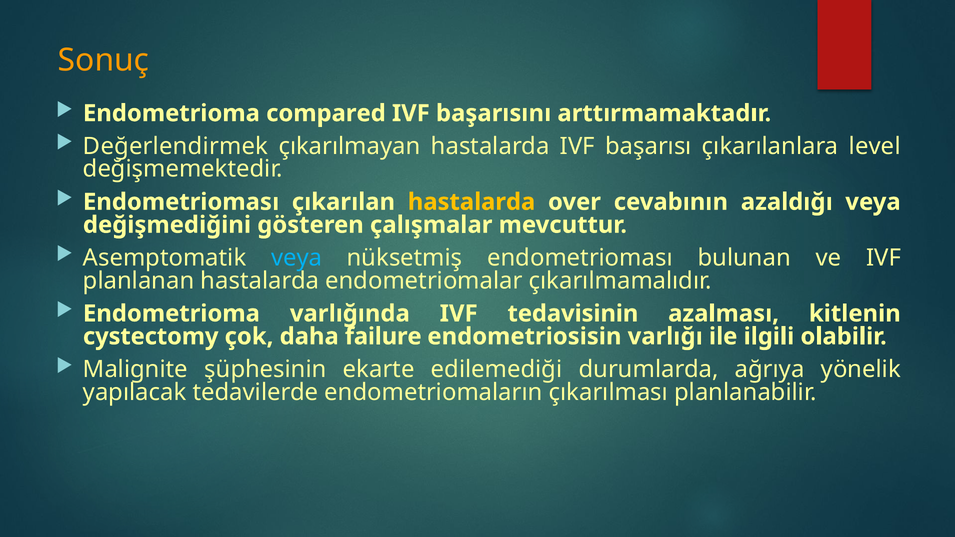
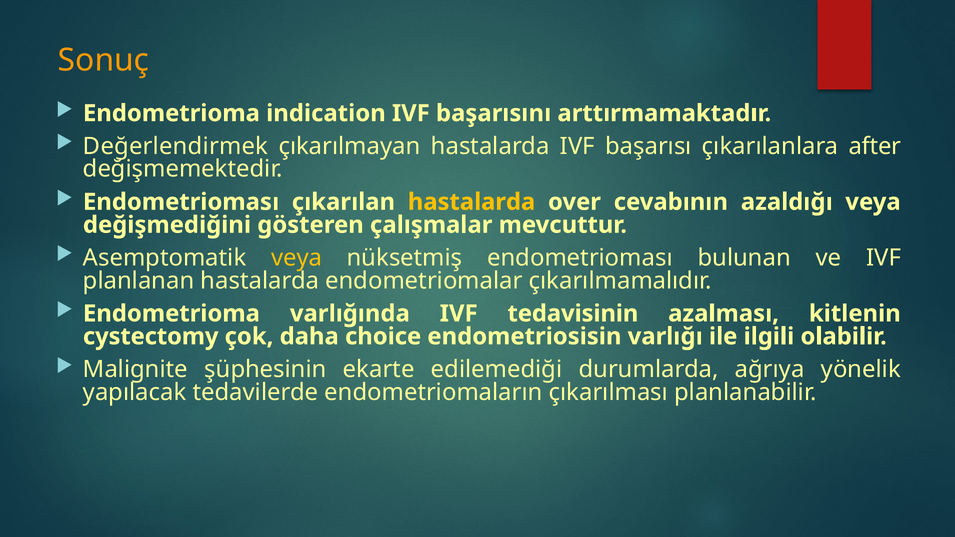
compared: compared -> indication (326, 113)
level: level -> after (875, 146)
veya colour: light blue -> yellow (297, 258)
failure: failure -> choice (383, 337)
